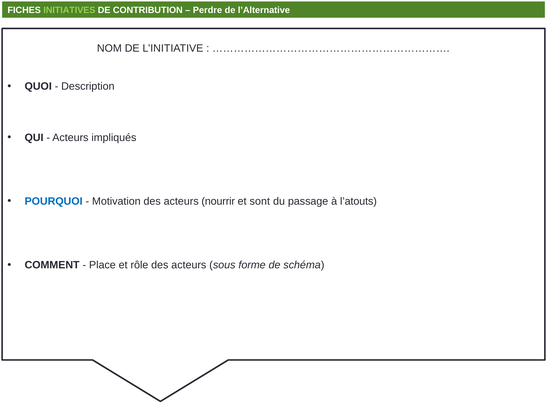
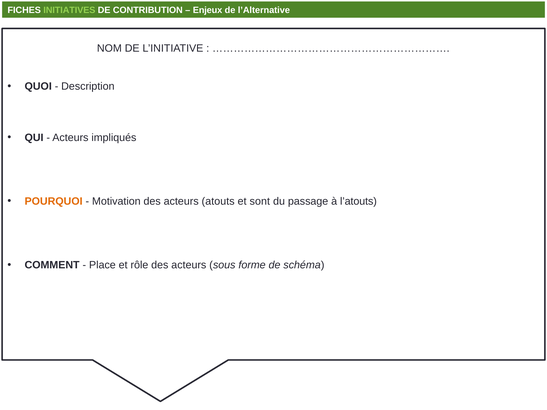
Perdre: Perdre -> Enjeux (208, 10)
POURQUOI colour: blue -> orange (54, 201)
nourrir: nourrir -> atouts (218, 201)
